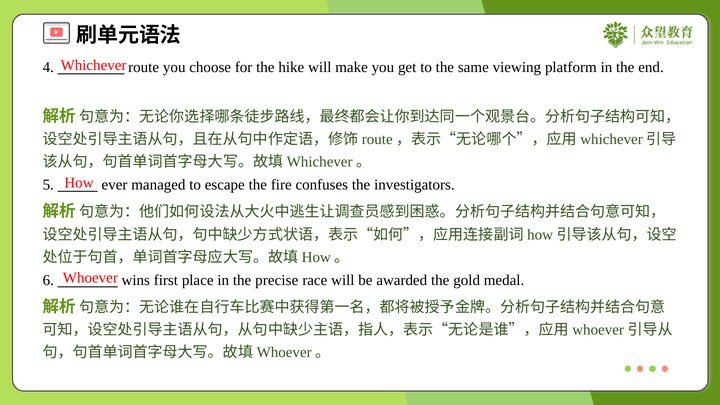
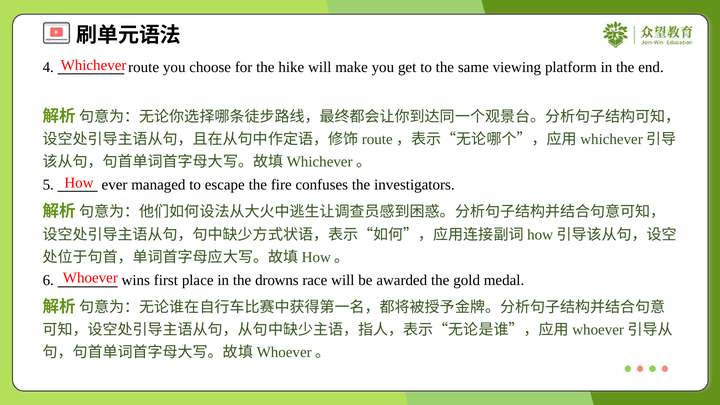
precise: precise -> drowns (277, 280)
